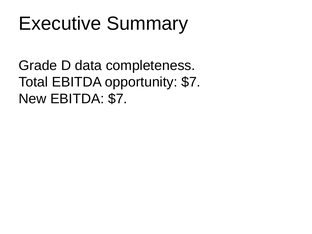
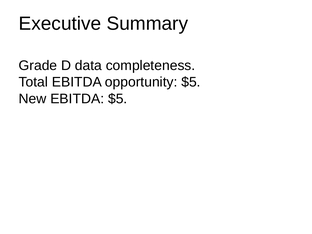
opportunity $7: $7 -> $5 (191, 82)
EBITDA $7: $7 -> $5 (118, 99)
